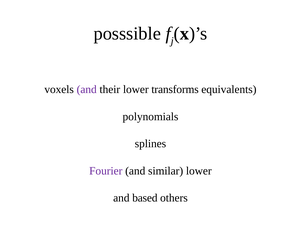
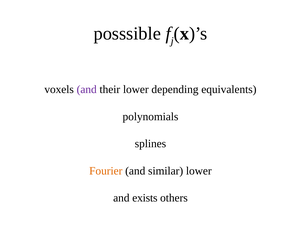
transforms: transforms -> depending (175, 89)
Fourier colour: purple -> orange (106, 171)
based: based -> exists (145, 198)
